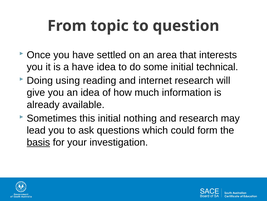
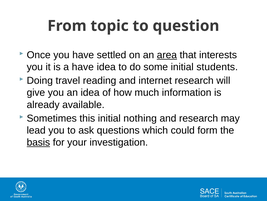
area underline: none -> present (167, 55)
technical: technical -> students (217, 67)
using: using -> travel (68, 80)
